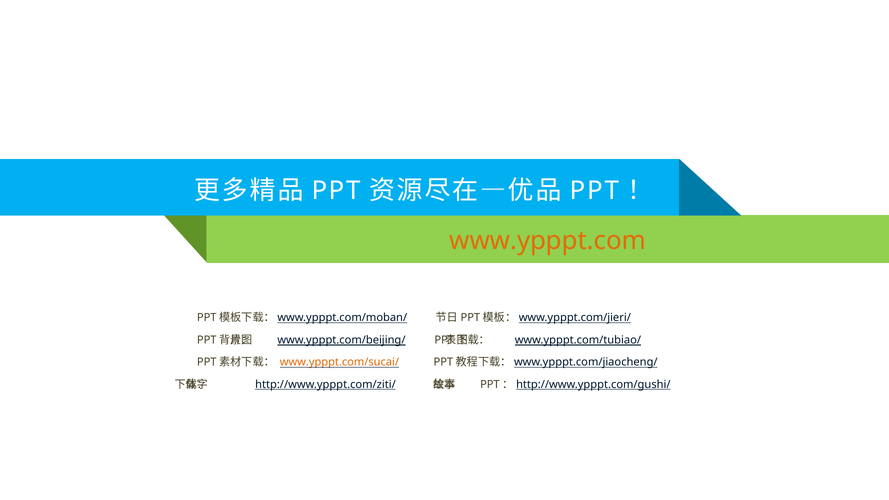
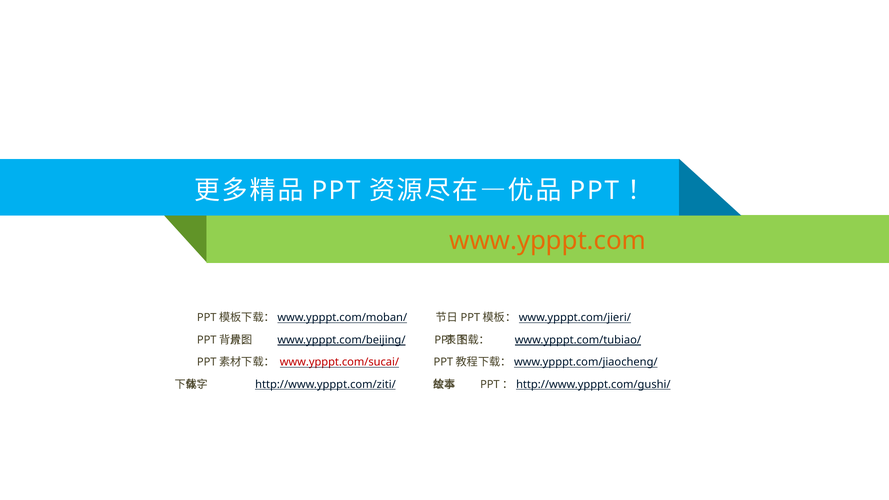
www.ypppt.com/sucai/ colour: orange -> red (339, 362)
